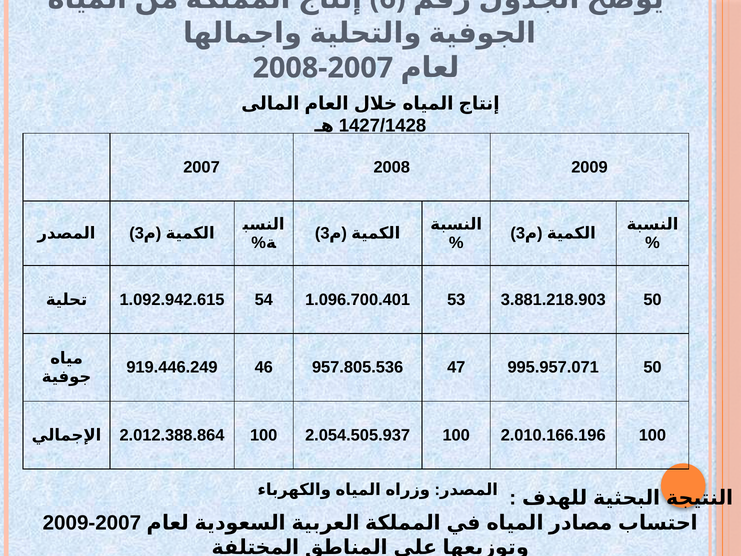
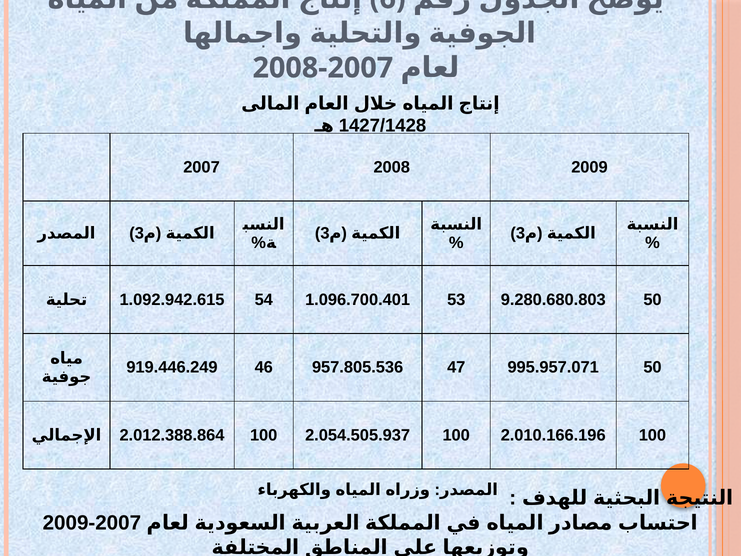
3.881.218.903: 3.881.218.903 -> 9.280.680.803 (553, 300)
